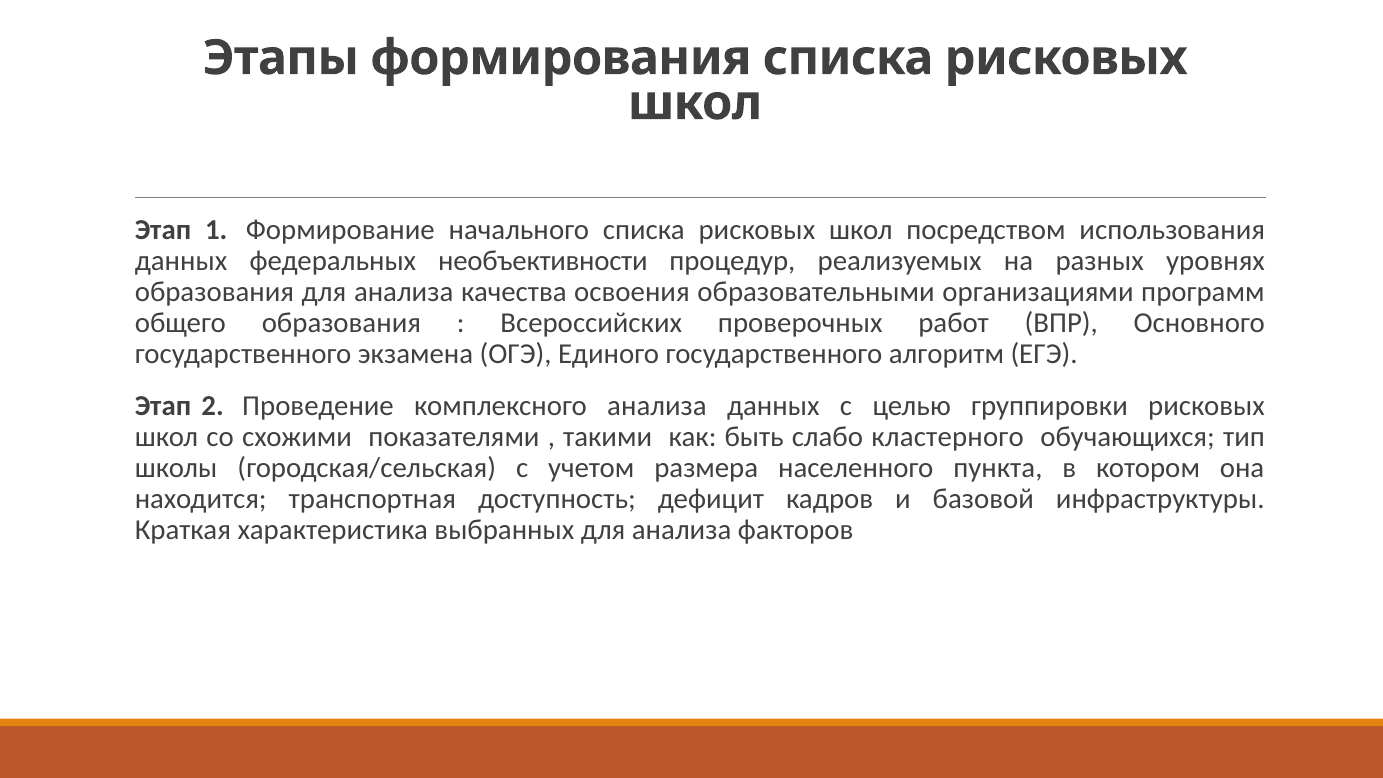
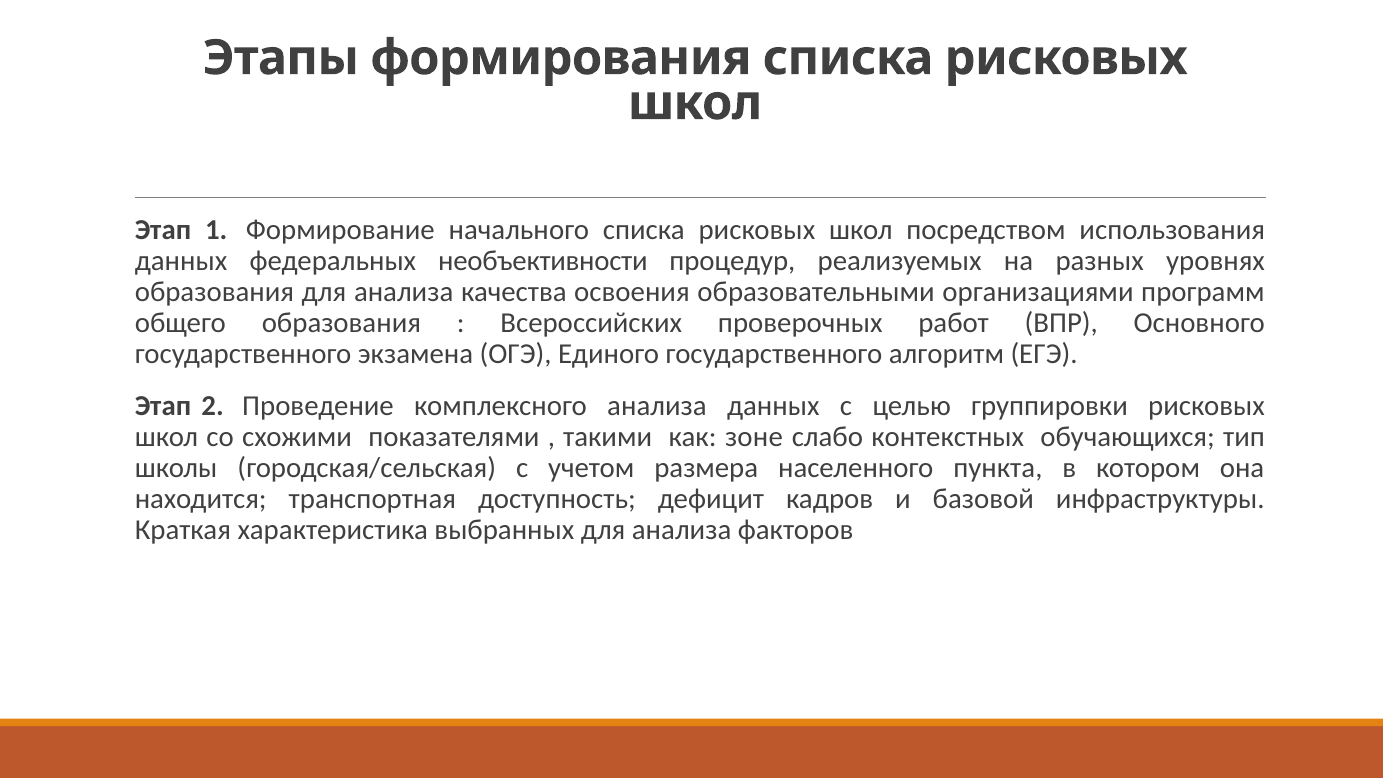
быть: быть -> зоне (754, 437)
кластерного: кластерного -> контекстных (948, 437)
